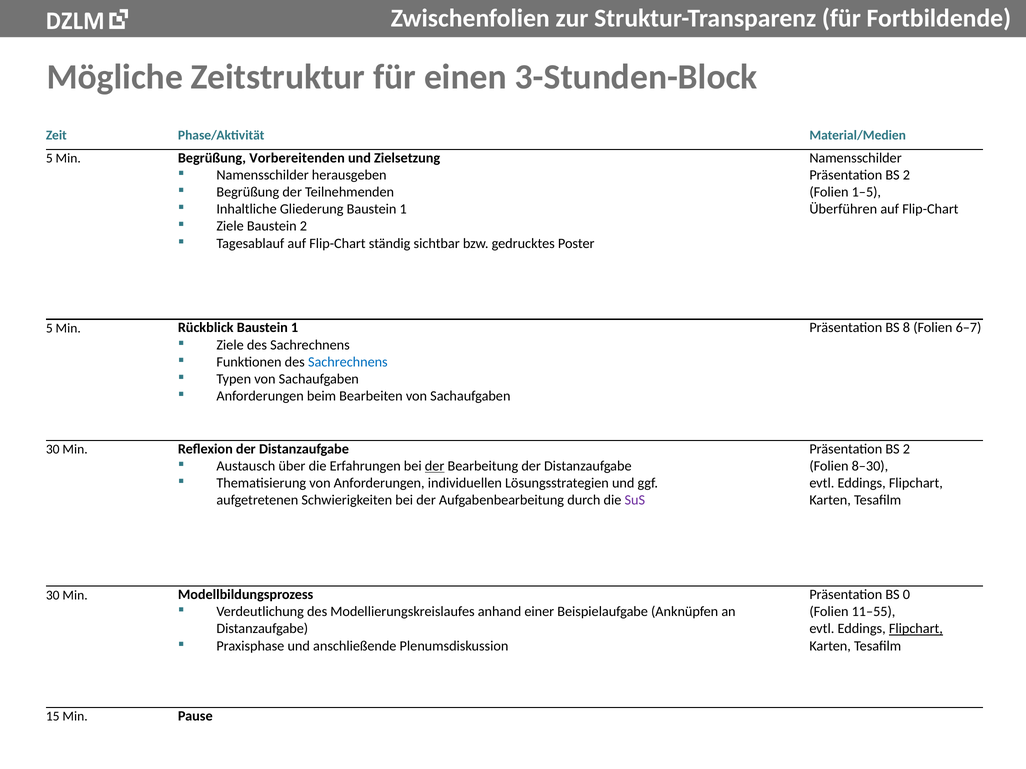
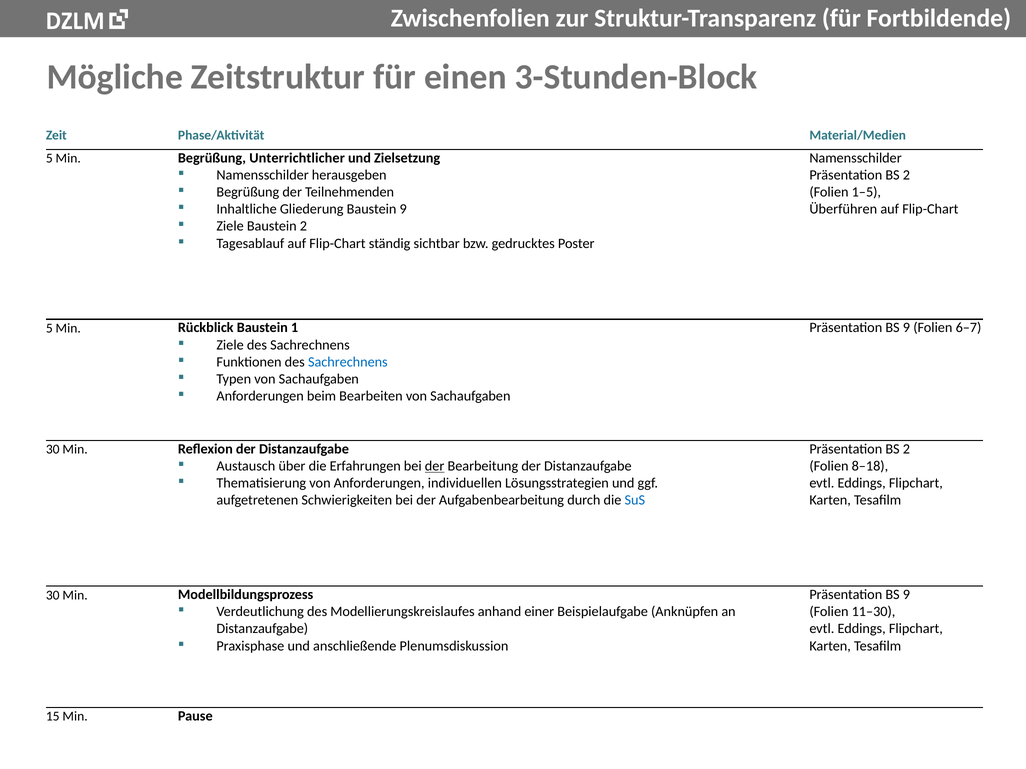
Vorbereitenden: Vorbereitenden -> Unterrichtlicher (297, 158)
Gliederung Baustein 1: 1 -> 9 (403, 209)
8: 8 -> 9 (906, 328)
8–30: 8–30 -> 8–18 (870, 466)
SuS colour: purple -> blue (635, 501)
0: 0 -> 9 (906, 595)
11–55: 11–55 -> 11–30 (874, 612)
Flipchart underline: present -> none (916, 629)
